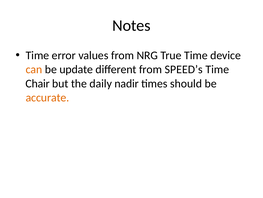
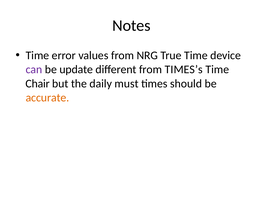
can colour: orange -> purple (34, 69)
SPEED’s: SPEED’s -> TIMES’s (184, 69)
nadir: nadir -> must (127, 83)
